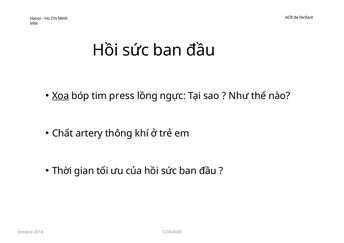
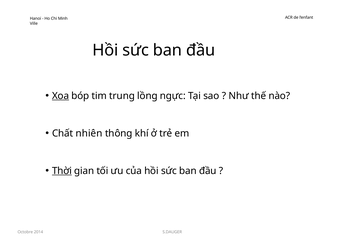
press: press -> trung (122, 96)
artery: artery -> nhiên (89, 133)
Thời underline: none -> present (62, 171)
